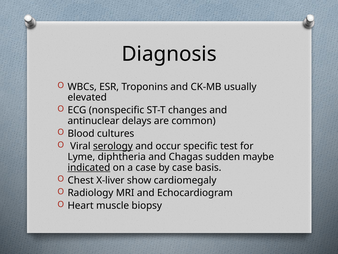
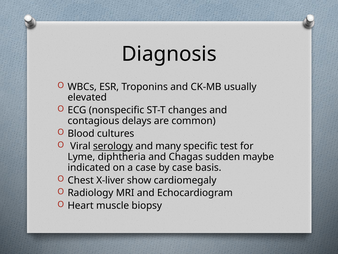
antinuclear: antinuclear -> contagious (93, 121)
occur: occur -> many (168, 146)
indicated underline: present -> none (89, 167)
